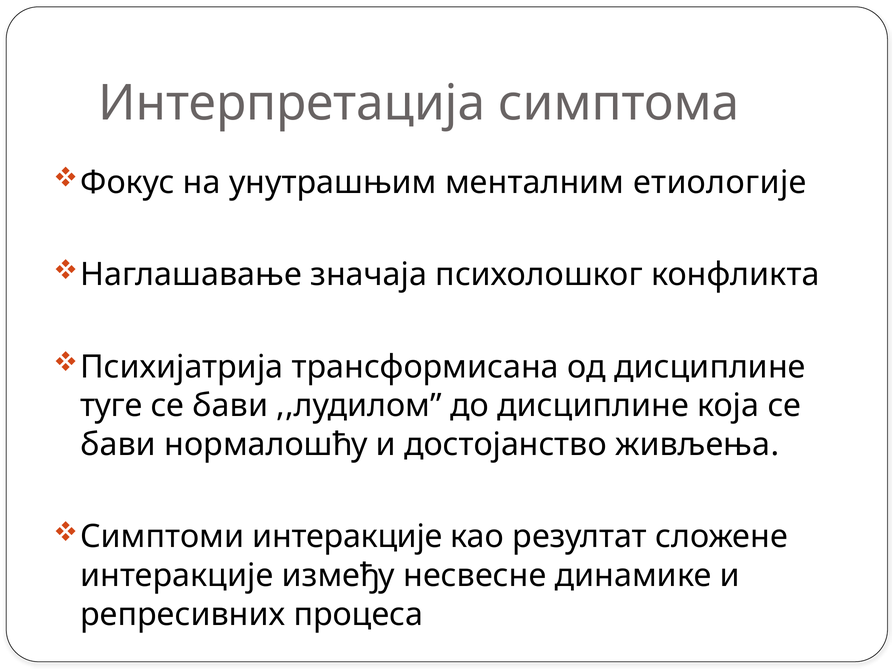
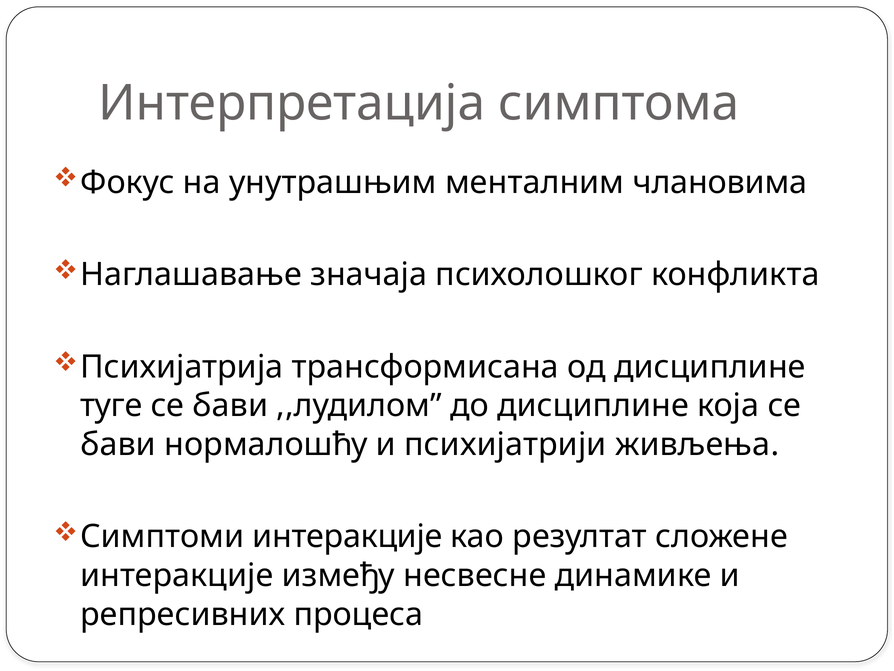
етиологије: етиологије -> члановима (720, 183)
достојанство: достојанство -> психијатрији (505, 444)
